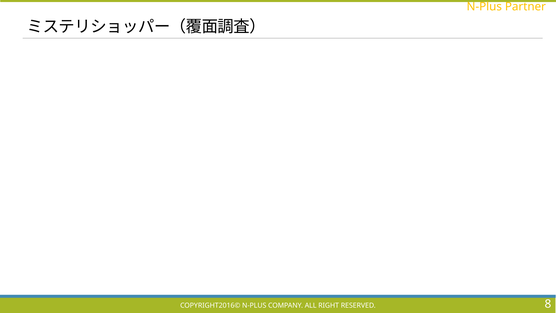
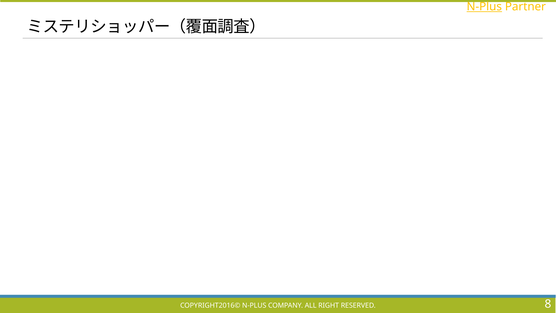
N-Plus underline: none -> present (484, 7)
